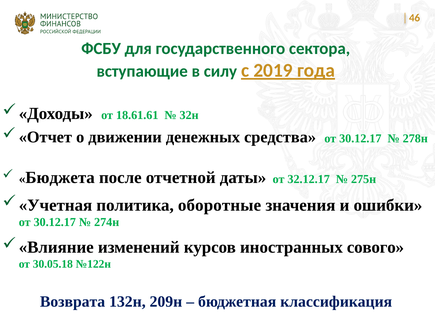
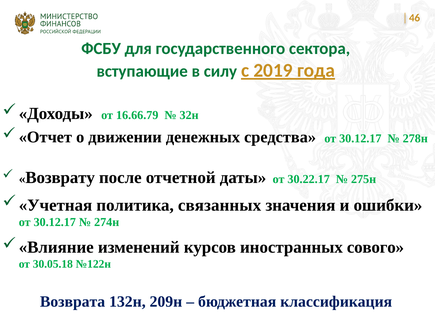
18.61.61: 18.61.61 -> 16.66.79 (137, 115)
Бюджета: Бюджета -> Возврату (60, 177)
32.12.17: 32.12.17 -> 30.22.17 (309, 179)
оборотные: оборотные -> связанных (220, 205)
